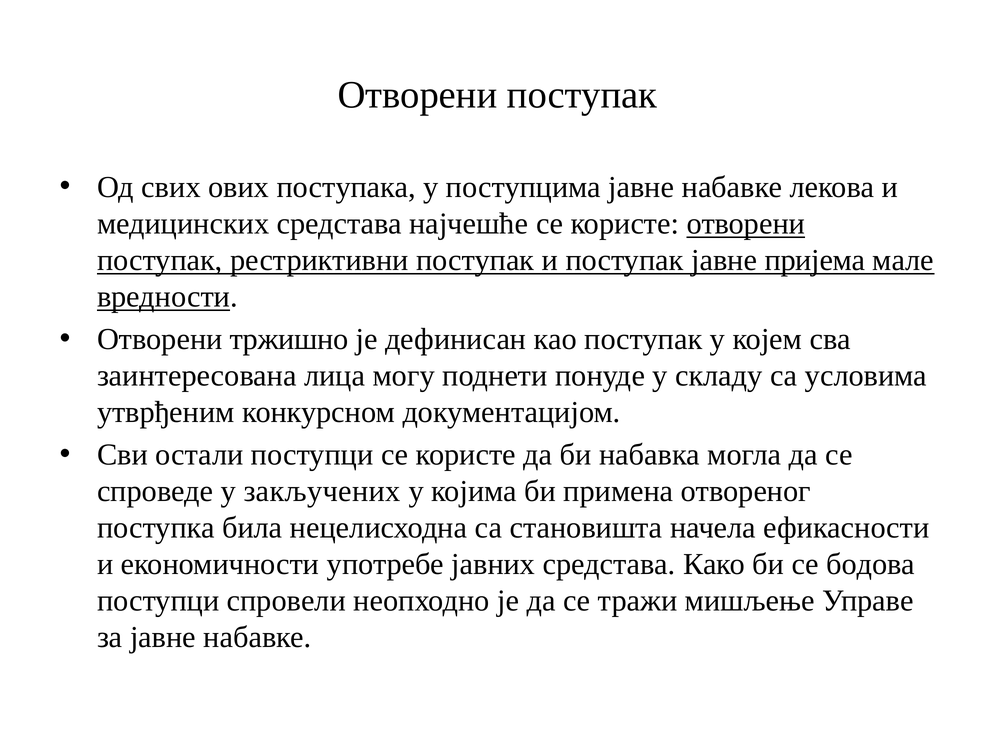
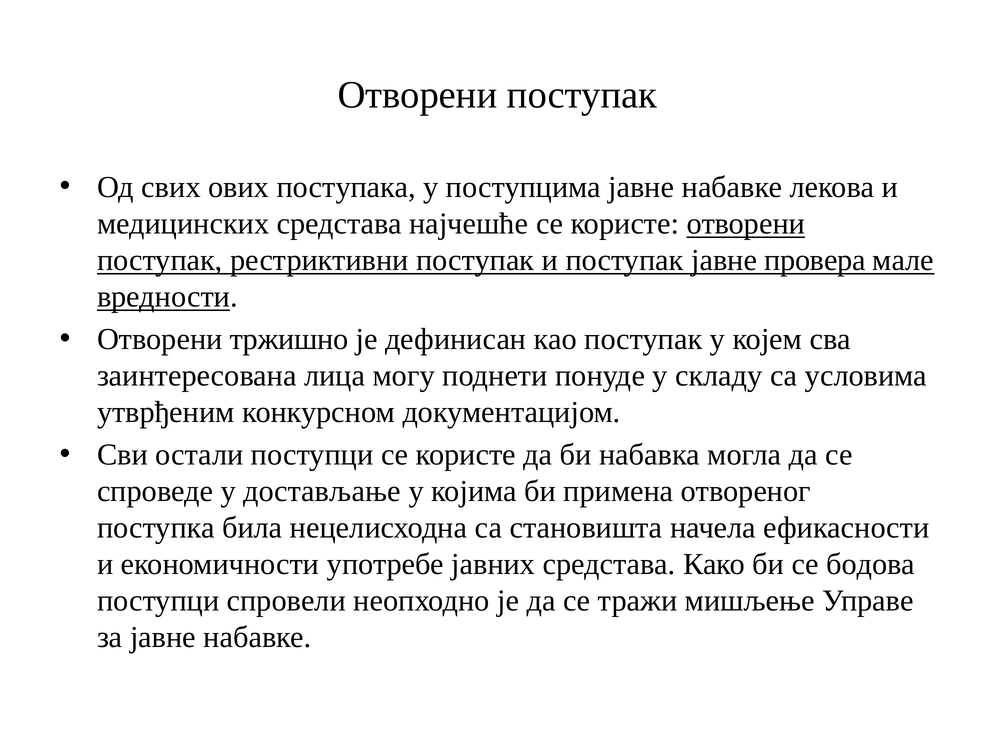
пријема: пријема -> провера (815, 260)
закључених: закључених -> достављање (322, 491)
